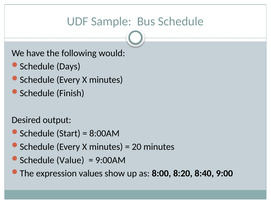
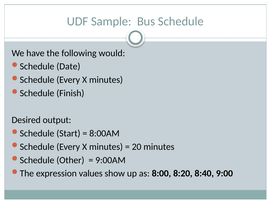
Days: Days -> Date (68, 66)
Value: Value -> Other (70, 160)
